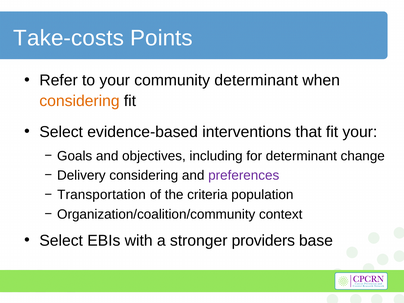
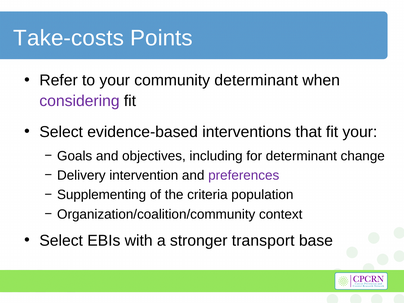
considering colour: orange -> purple (80, 101)
Delivery considering: considering -> intervention (144, 175)
Transportation: Transportation -> Supplementing (102, 195)
providers: providers -> transport (263, 240)
